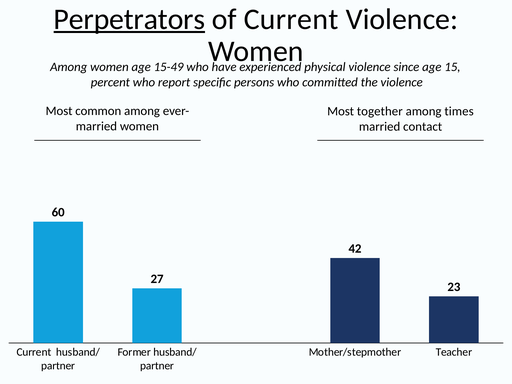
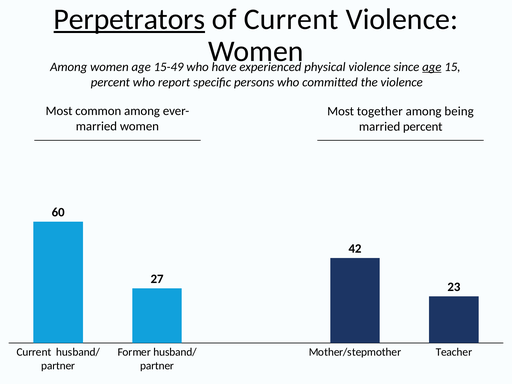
age underline: none -> present (432, 67)
times: times -> being (459, 111)
married contact: contact -> percent (423, 127)
